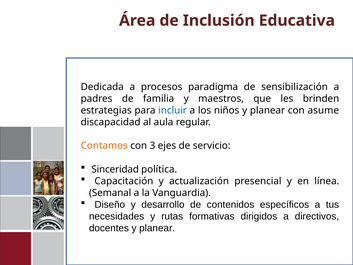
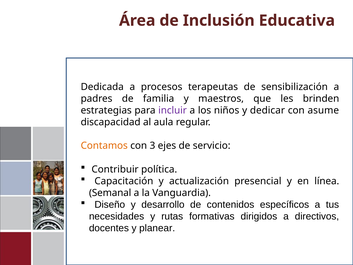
paradigma: paradigma -> terapeutas (213, 87)
incluir colour: blue -> purple (173, 110)
niños y planear: planear -> dedicar (267, 110)
Sinceridad: Sinceridad -> Contribuir (115, 169)
